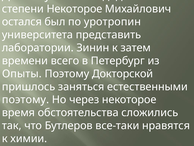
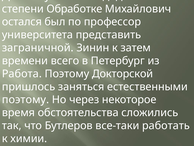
степени Некоторое: Некоторое -> Обработке (74, 9)
уротропин: уротропин -> профессор (112, 22)
лаборатории: лаборатории -> заграничной (38, 48)
Опыты: Опыты -> Работа (22, 73)
нравятся: нравятся -> работать (166, 125)
